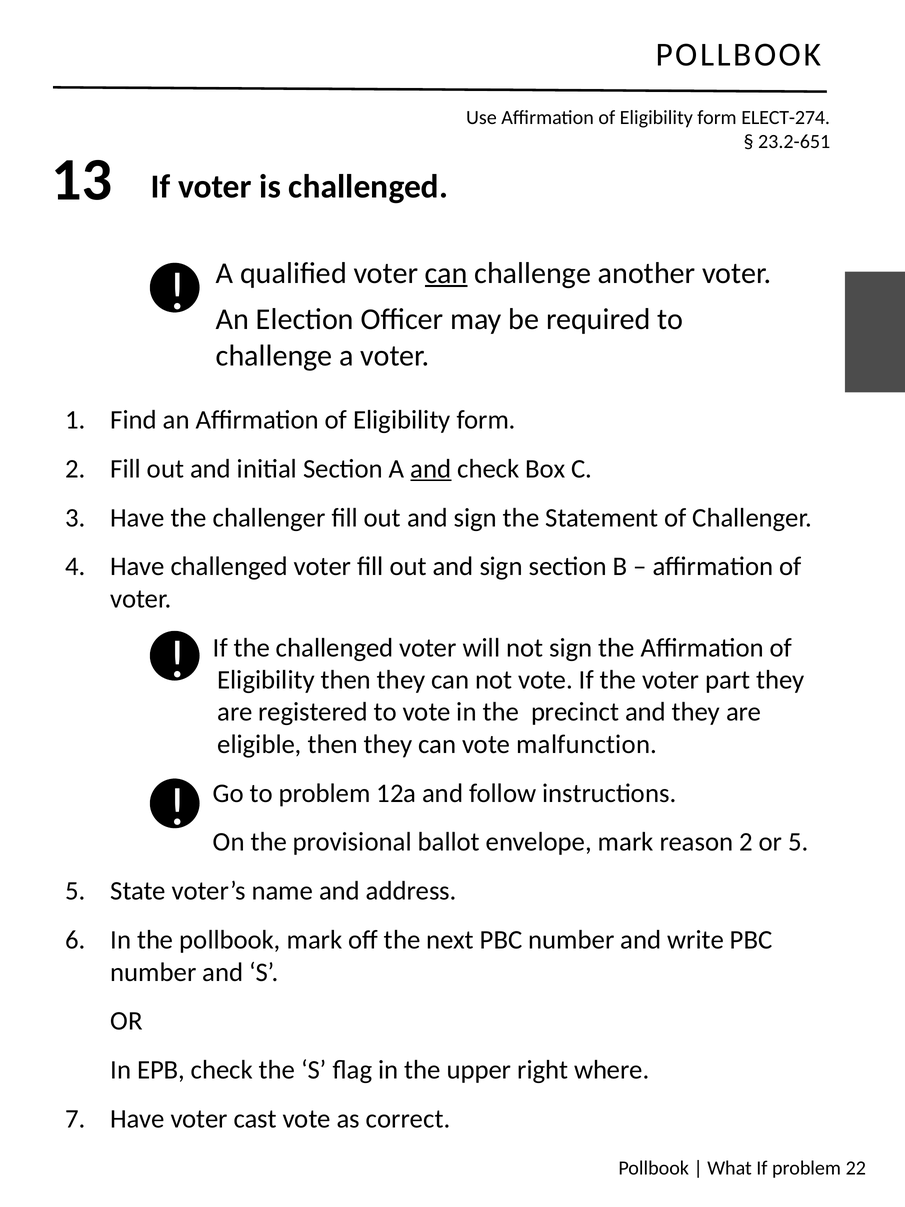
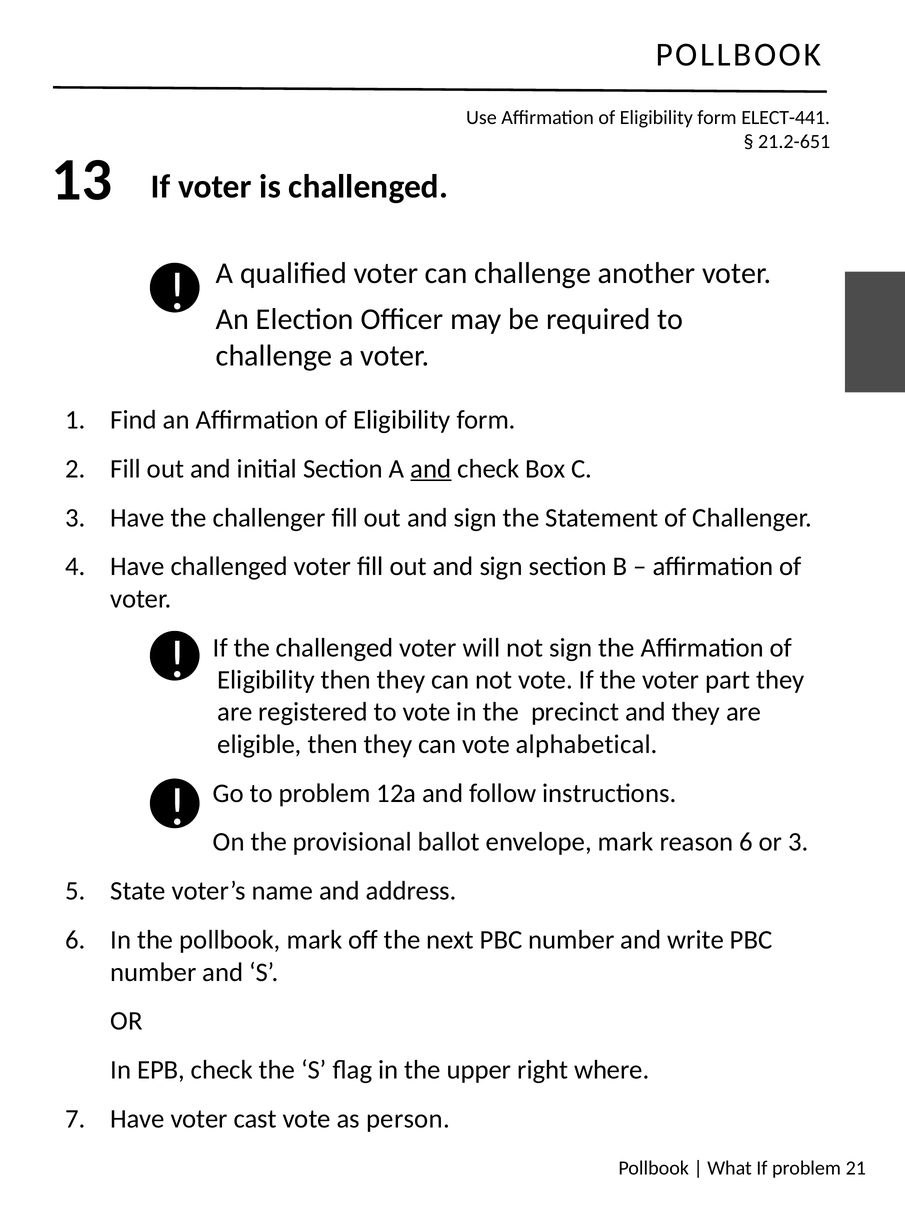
ELECT-274: ELECT-274 -> ELECT-441 (786, 118)
23.2-651: 23.2-651 -> 21.2-651 (794, 142)
can underline: present -> none (446, 273)
malfunction: malfunction -> alphabetical (587, 744)
reason 2: 2 -> 6 (746, 842)
or 5: 5 -> 3 (798, 842)
correct: correct -> person (408, 1119)
22: 22 -> 21 (856, 1168)
